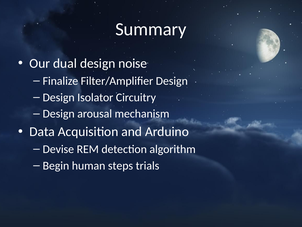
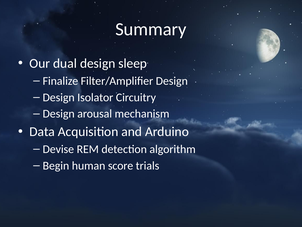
noise: noise -> sleep (133, 63)
steps: steps -> score (121, 165)
